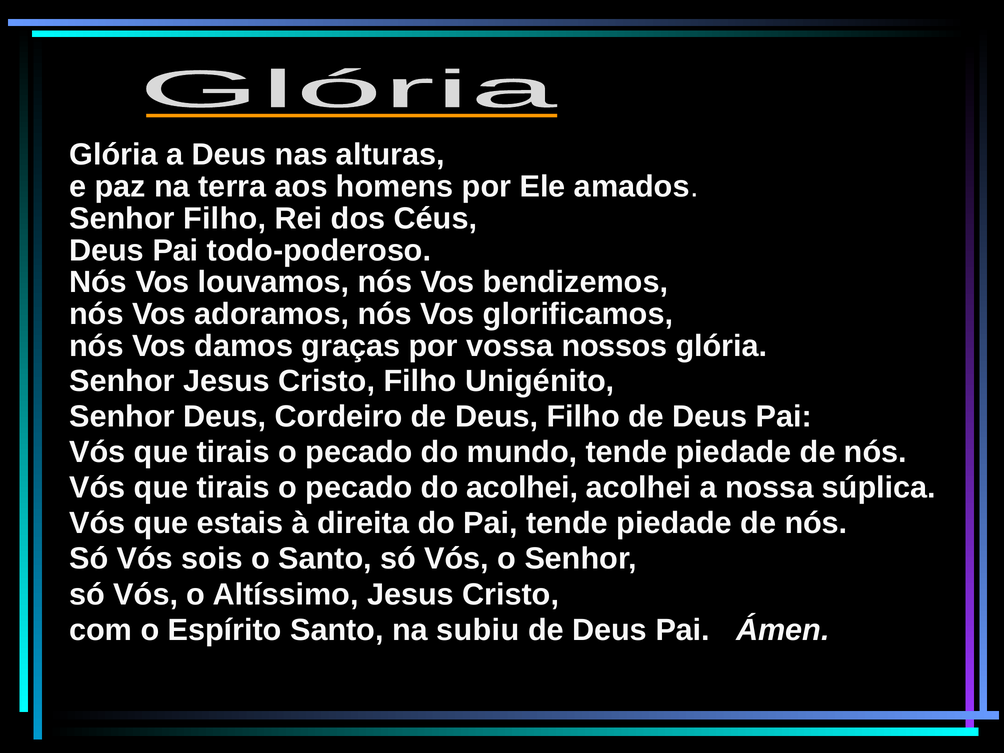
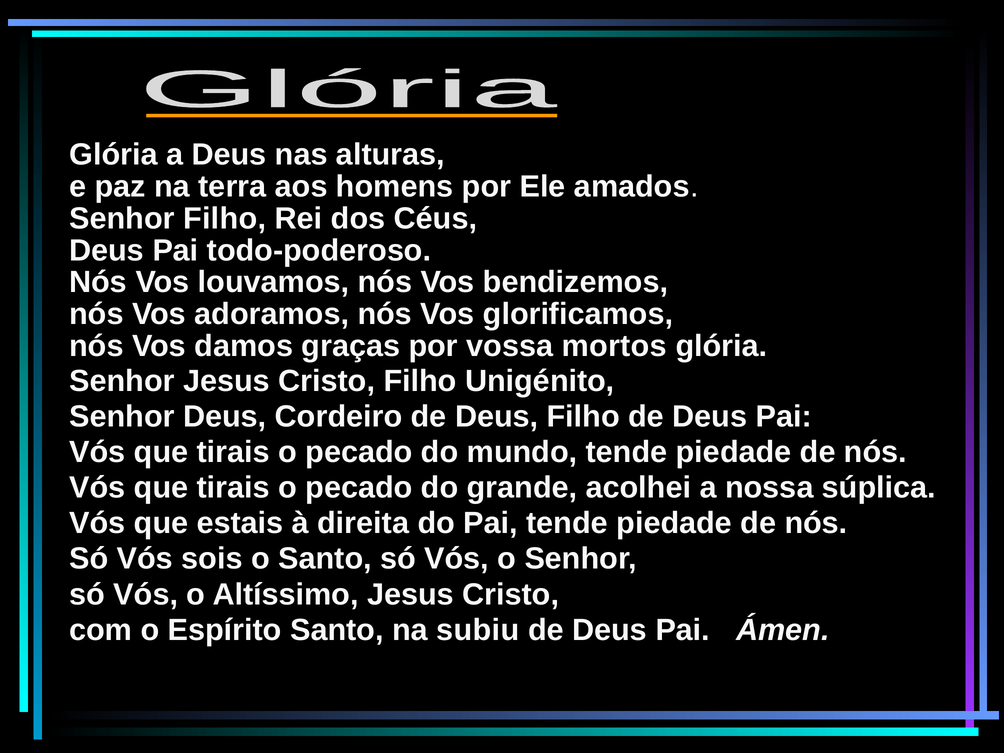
nossos: nossos -> mortos (614, 346)
do acolhei: acolhei -> grande (522, 488)
